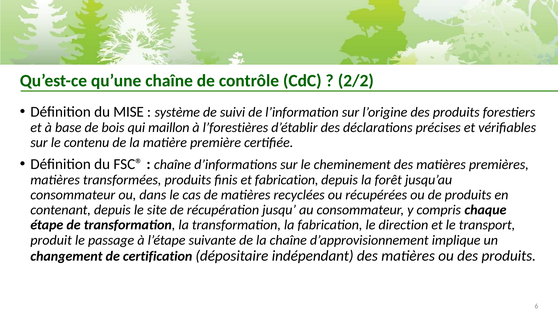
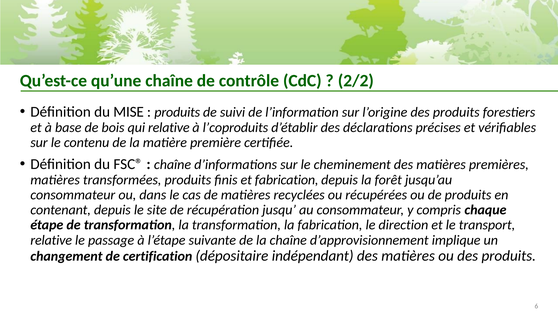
système: système -> produits (177, 112)
qui maillon: maillon -> relative (169, 127)
l’forestières: l’forestières -> l’coproduits (235, 127)
produit: produit -> relative (51, 240)
